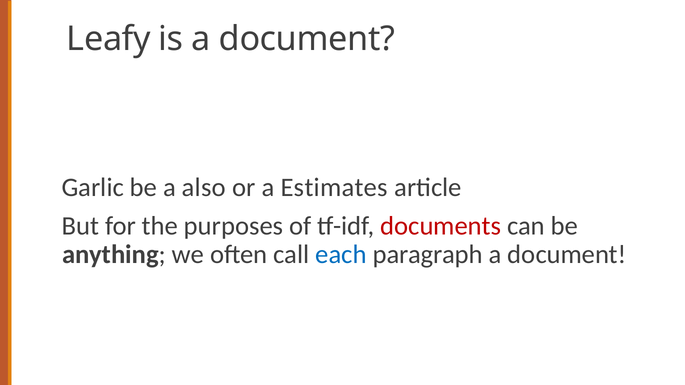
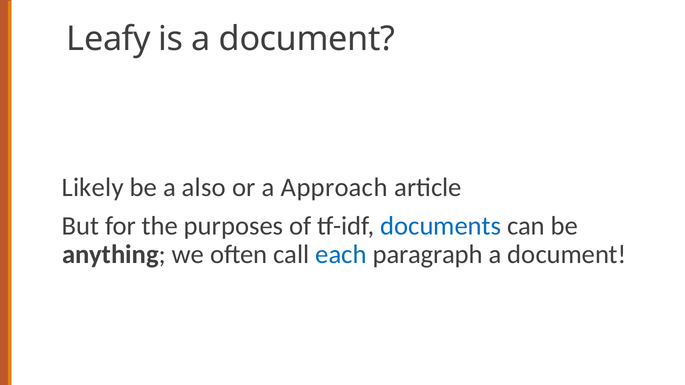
Garlic: Garlic -> Likely (93, 187)
Estimates: Estimates -> Approach (334, 187)
documents colour: red -> blue (441, 226)
